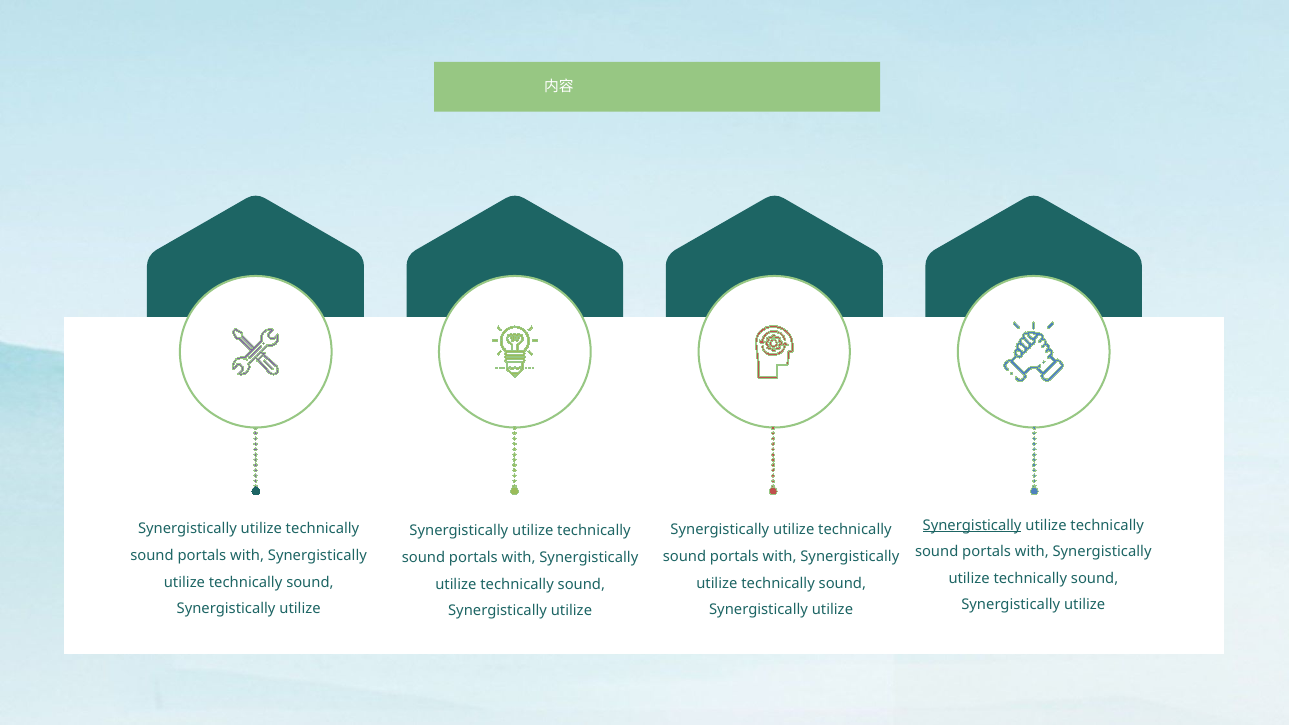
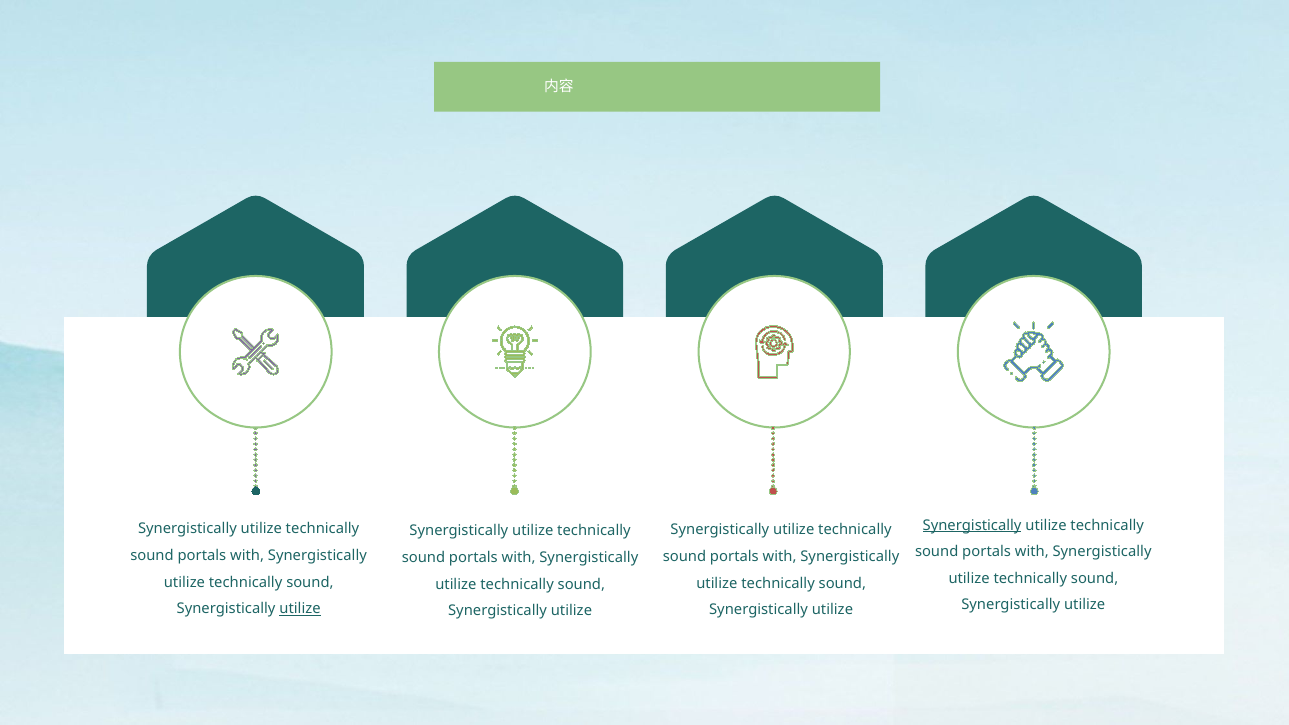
utilize underline: none -> present (300, 609)
